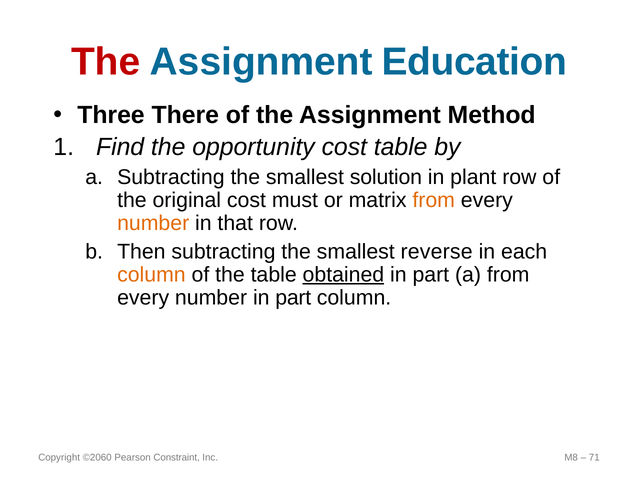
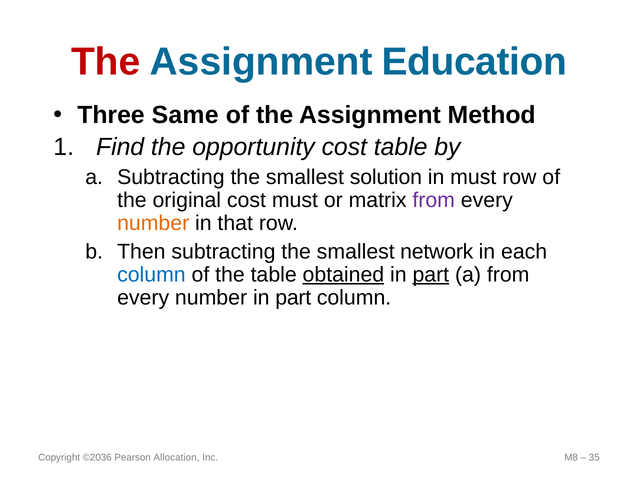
There: There -> Same (185, 115)
in plant: plant -> must (473, 177)
from colour: orange -> purple (434, 200)
reverse: reverse -> network (437, 251)
column colour: orange -> blue (151, 274)
part underline: none -> present (431, 274)
©2060: ©2060 -> ©2036 (97, 457)
Constraint: Constraint -> Allocation (177, 457)
71: 71 -> 35 (594, 457)
